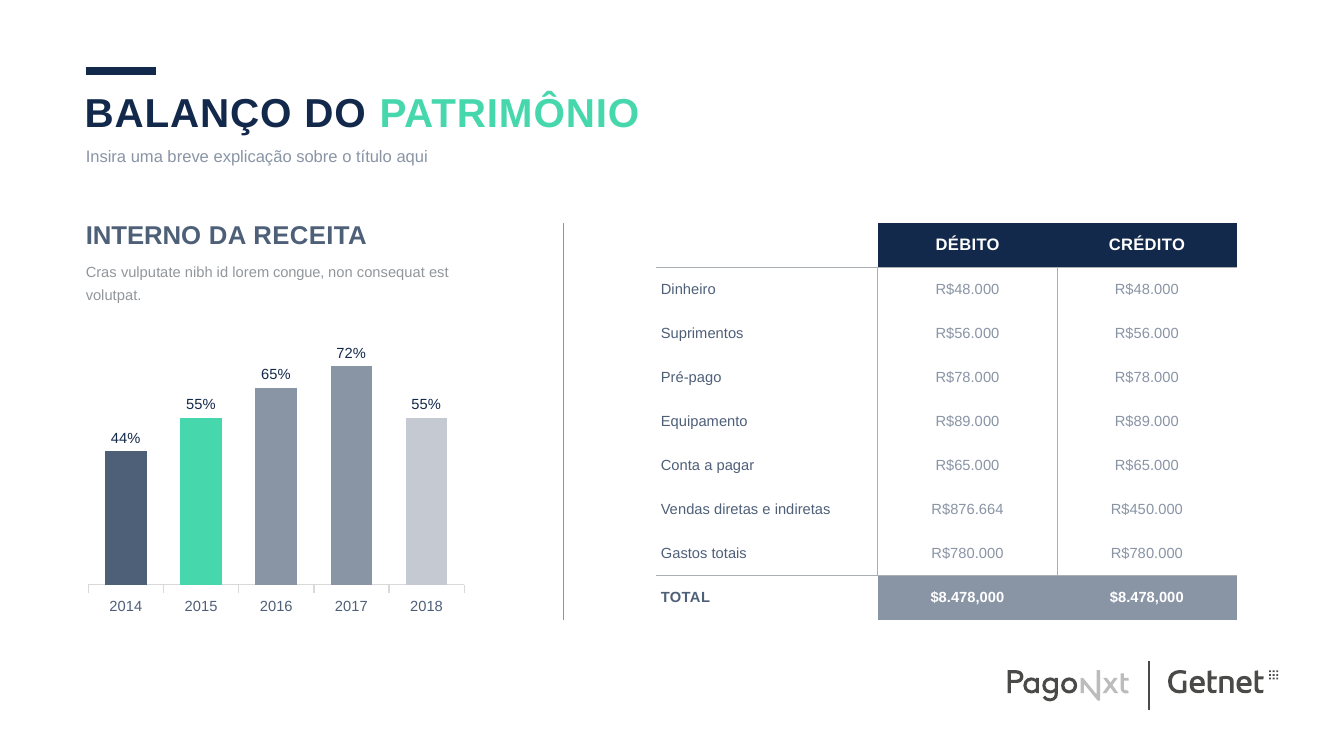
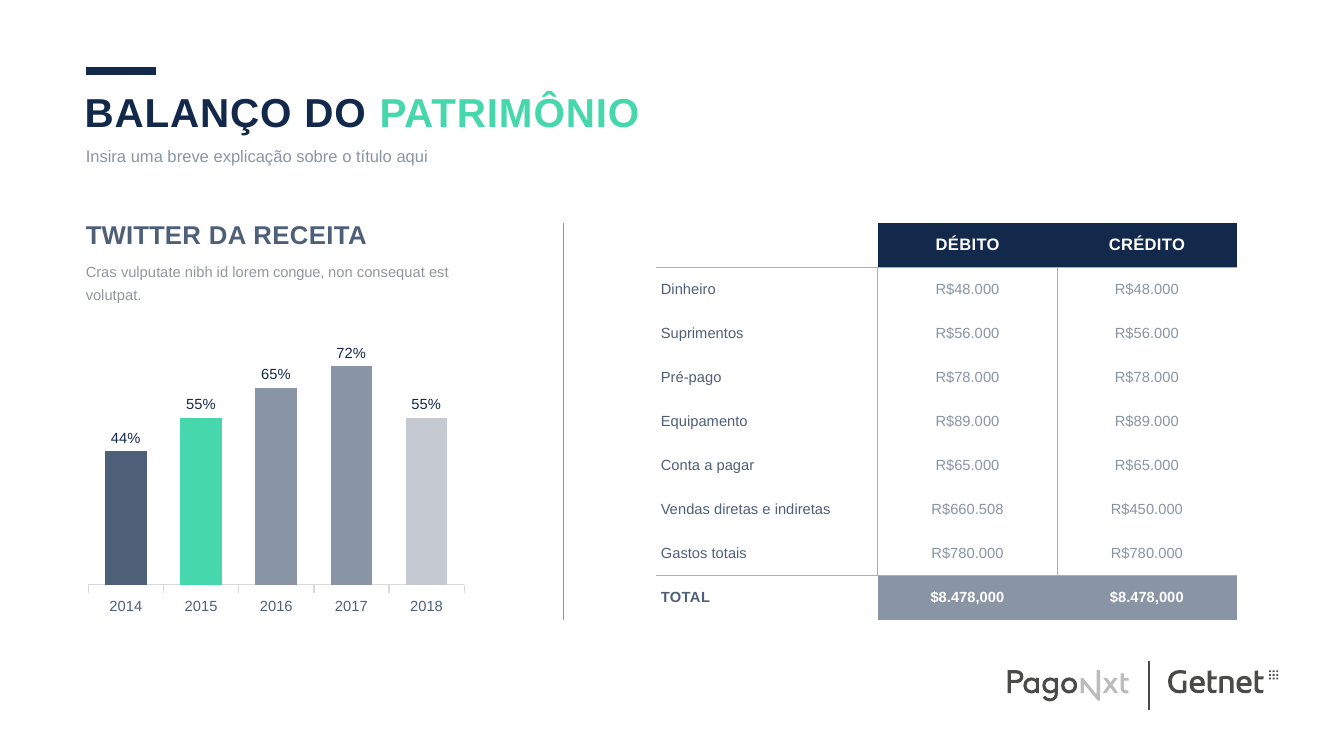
INTERNO: INTERNO -> TWITTER (143, 236)
R$876.664: R$876.664 -> R$660.508 (967, 510)
